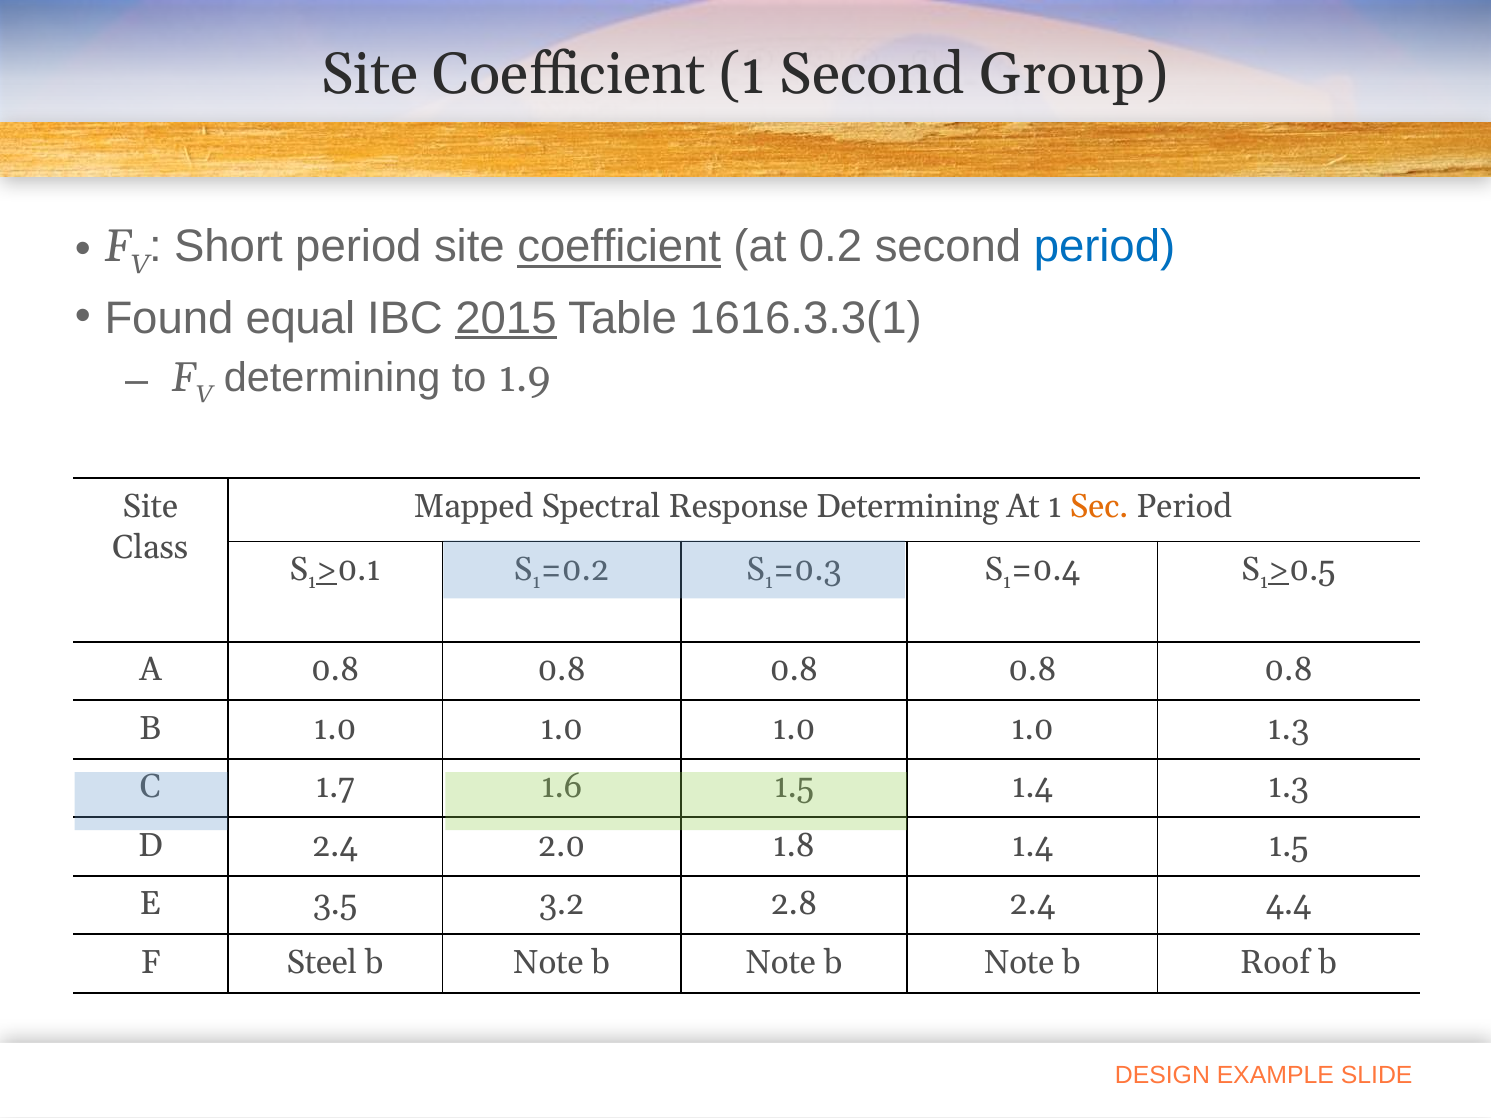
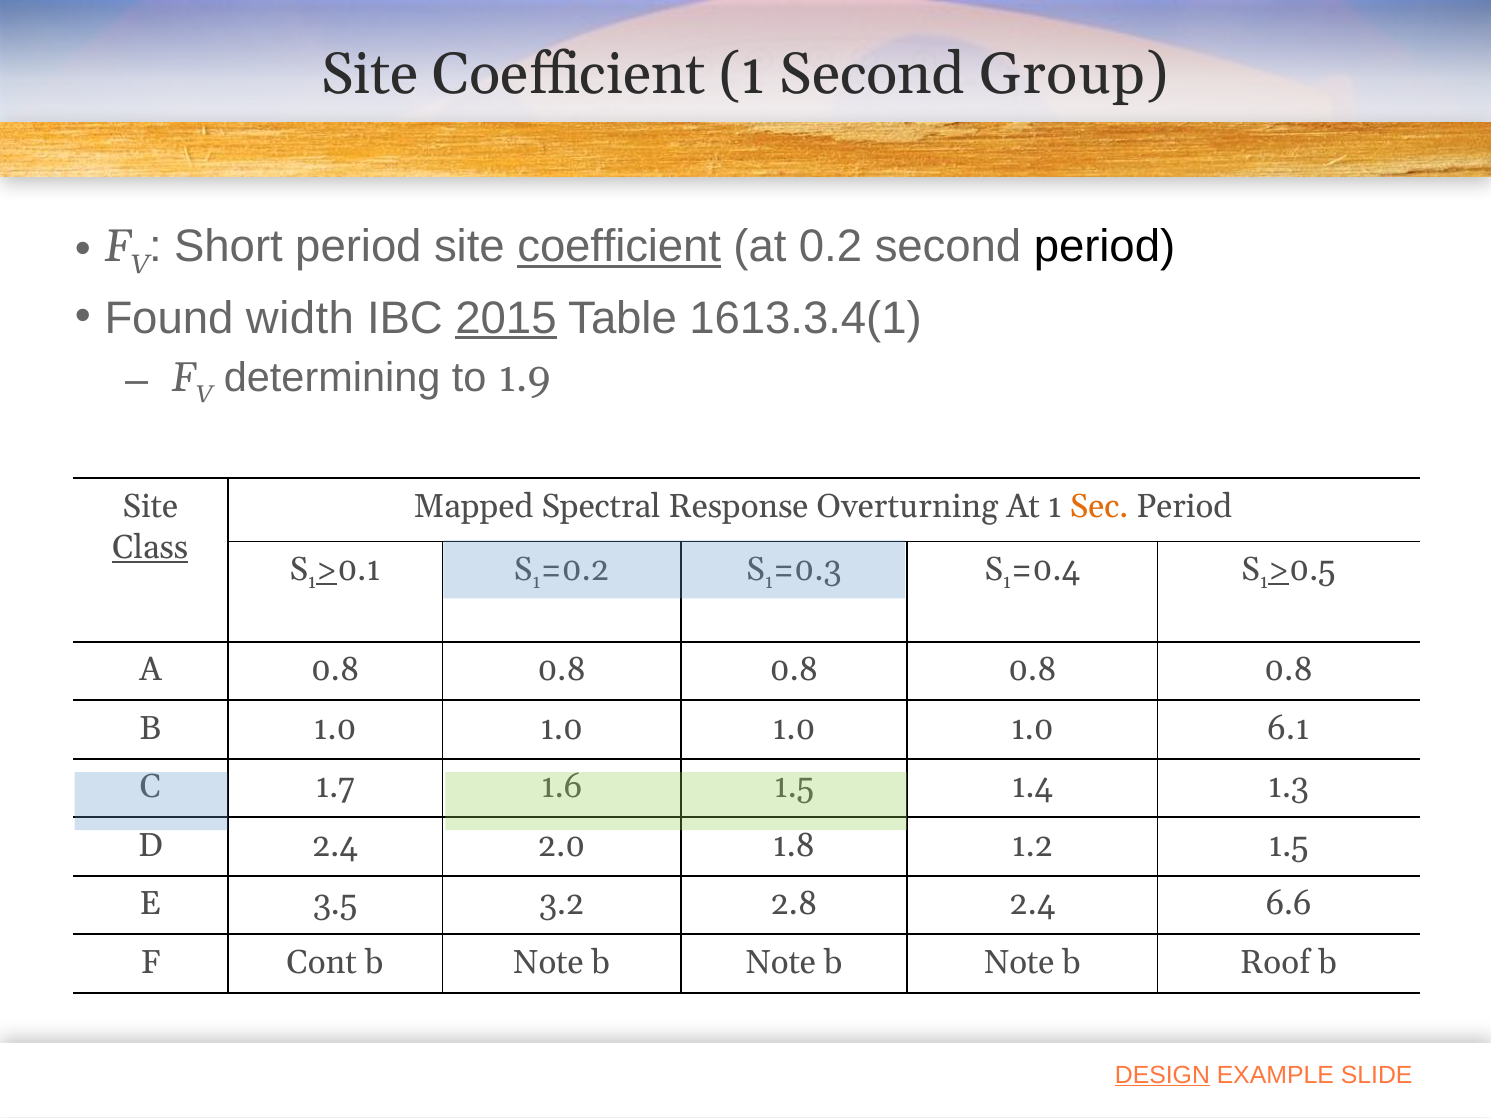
period colour: blue -> black (1105, 247)
equal: equal -> width (300, 318)
1616.3.3(1: 1616.3.3(1 -> 1613.3.4(1 (806, 318)
Response Determining: Determining -> Overturning (907, 506)
Class underline: none -> present (150, 548)
1.0 1.3: 1.3 -> 6.1 (1288, 728)
1.8 1.4: 1.4 -> 1.2 (1032, 845)
4.4: 4.4 -> 6.6 (1289, 904)
Steel: Steel -> Cont (322, 962)
DESIGN underline: none -> present (1162, 1075)
